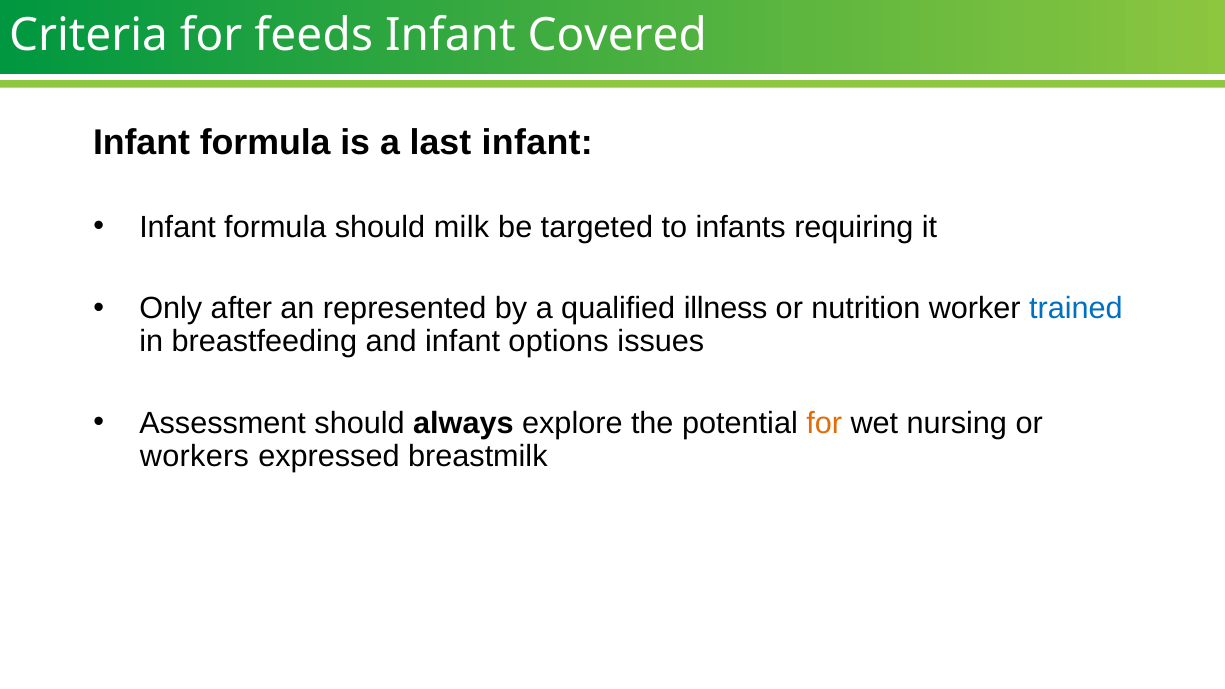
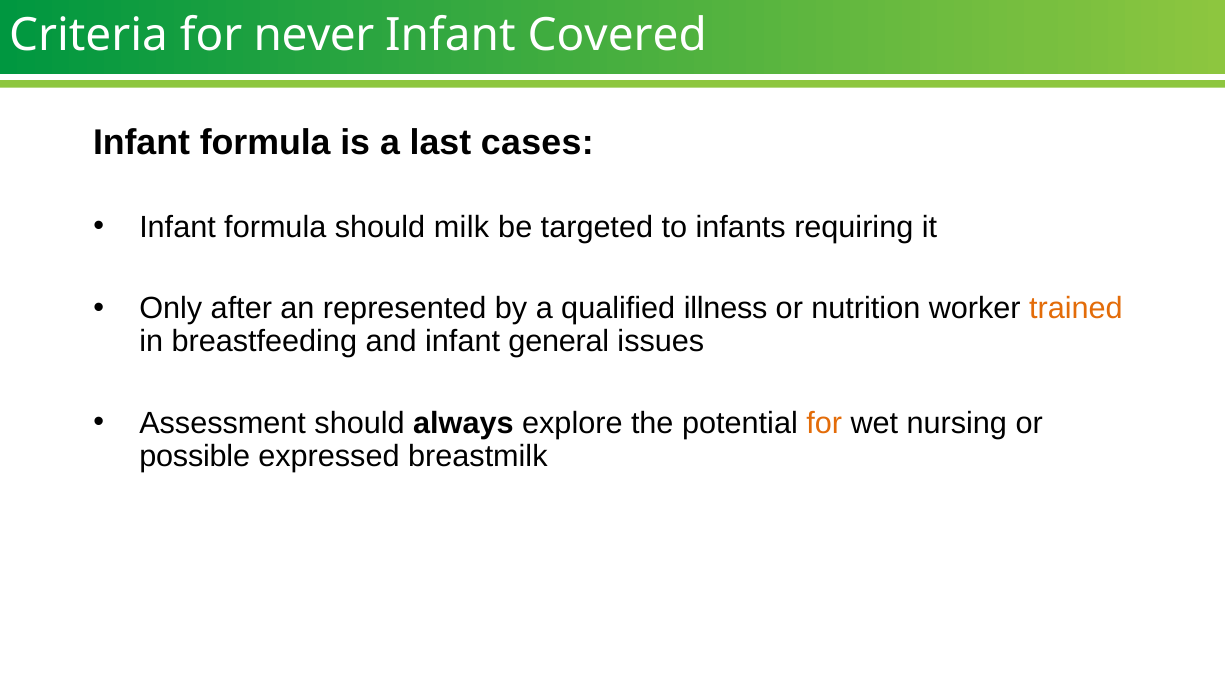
feeds: feeds -> never (314, 36)
last infant: infant -> cases (537, 143)
trained colour: blue -> orange (1076, 309)
options: options -> general (559, 342)
workers: workers -> possible (195, 456)
